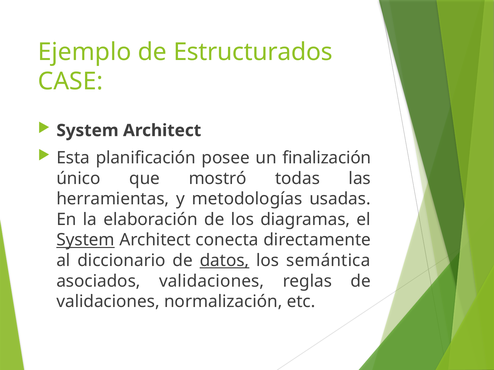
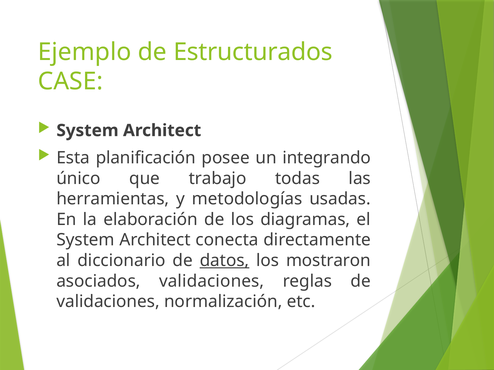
finalización: finalización -> integrando (327, 158)
mostró: mostró -> trabajo (218, 179)
System underline: present -> none (86, 240)
semántica: semántica -> mostraron (328, 261)
